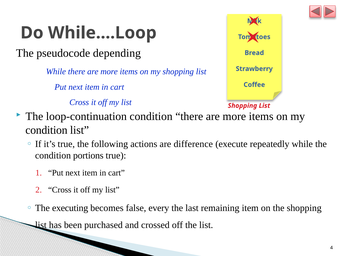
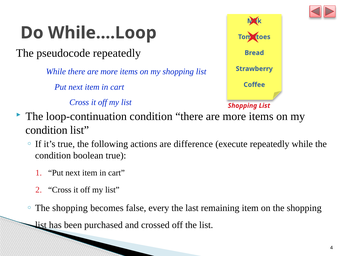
pseudocode depending: depending -> repeatedly (117, 53)
portions: portions -> boolean (88, 155)
executing: executing -> shopping (70, 208)
